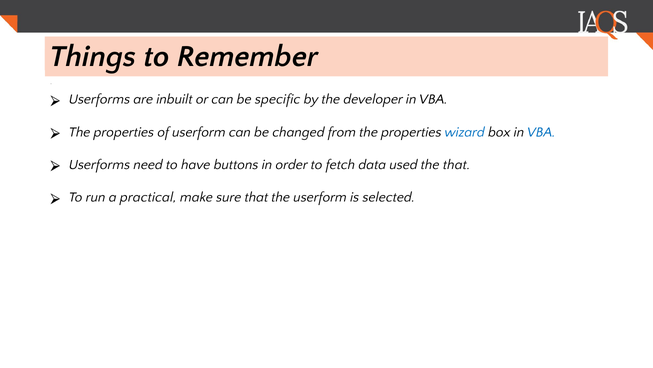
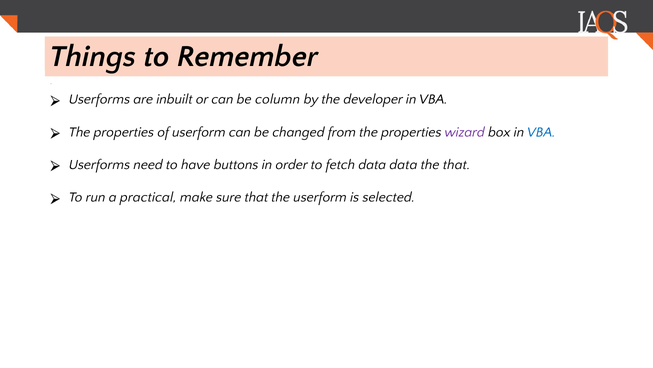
specific: specific -> column (278, 99)
wizard colour: blue -> purple (465, 132)
data used: used -> data (403, 164)
